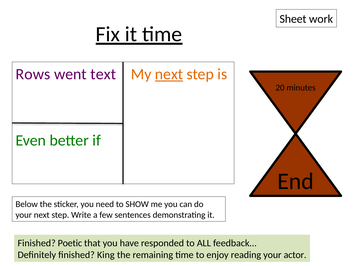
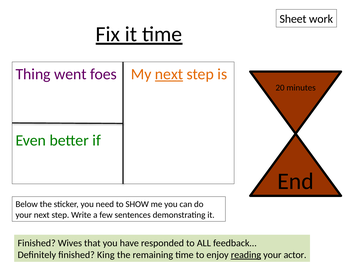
Rows: Rows -> Thing (33, 74)
text: text -> foes (103, 74)
Poetic: Poetic -> Wives (70, 243)
reading underline: none -> present (246, 255)
